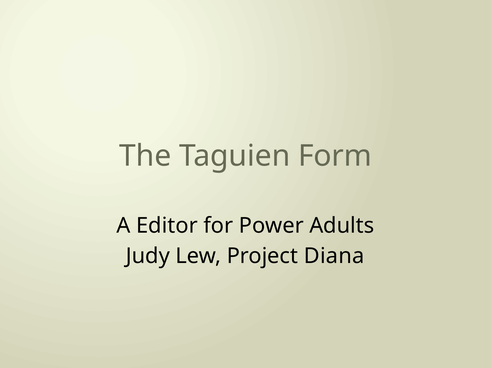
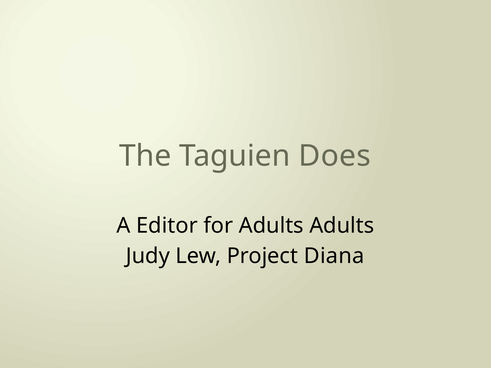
Form: Form -> Does (335, 156)
for Power: Power -> Adults (271, 226)
